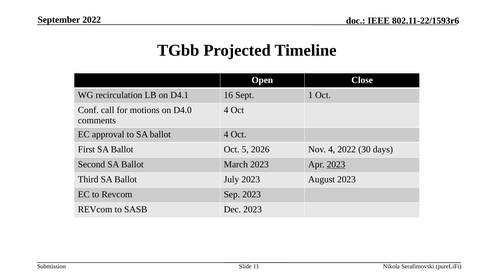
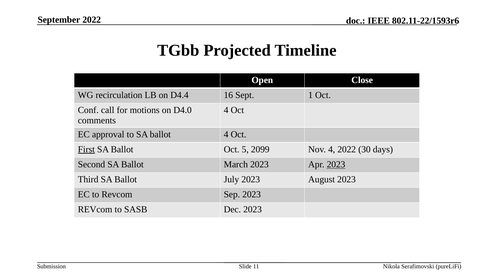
D4.1: D4.1 -> D4.4 (179, 95)
First underline: none -> present (86, 149)
2026: 2026 -> 2099 (260, 149)
